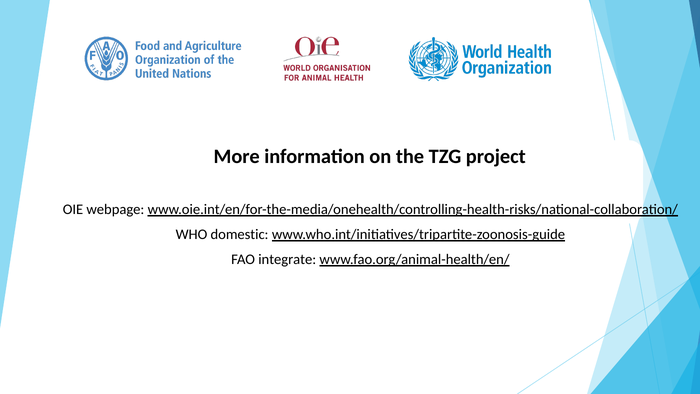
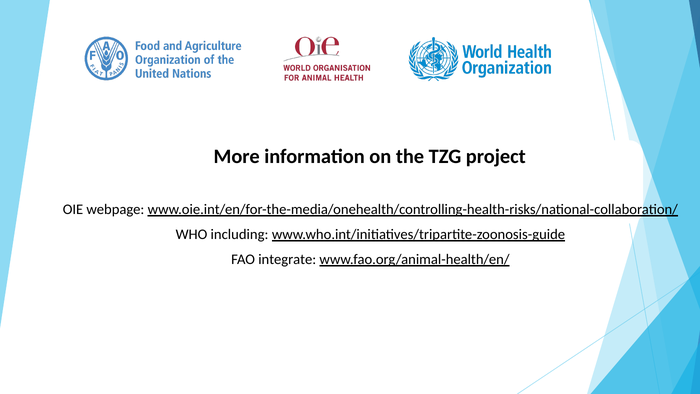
domestic: domestic -> including (240, 234)
